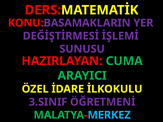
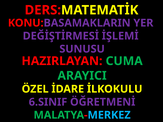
3.SINIF: 3.SINIF -> 6.SINIF (48, 102)
